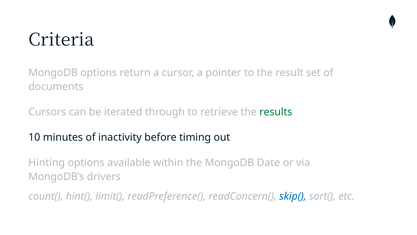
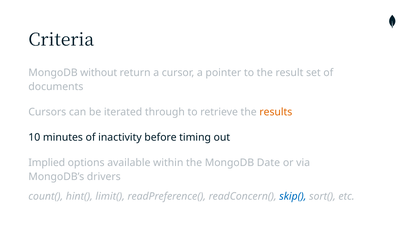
MongoDB options: options -> without (99, 73)
results colour: green -> orange (276, 112)
Hinting: Hinting -> Implied (47, 163)
